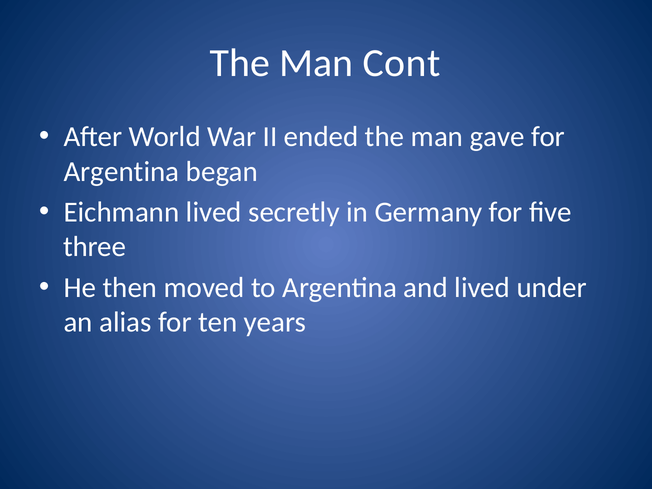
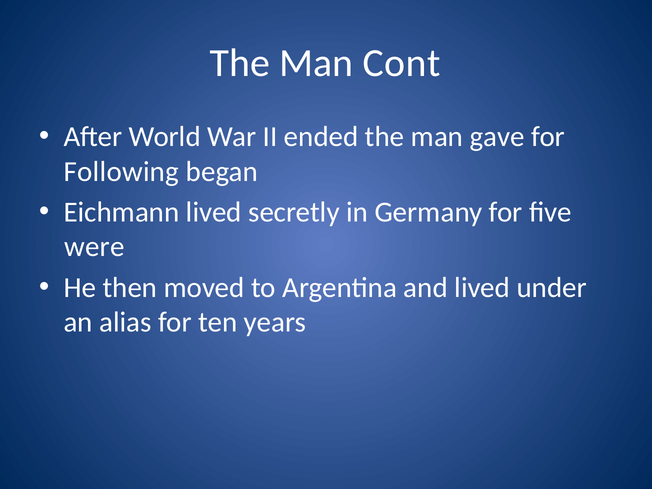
Argentina: Argentina -> Following (121, 172)
three: three -> were (94, 247)
